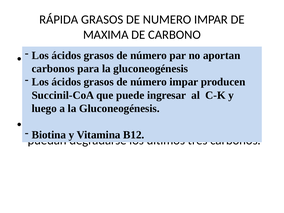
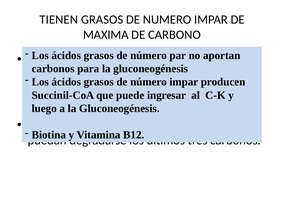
RÁPIDA: RÁPIDA -> TIENEN (59, 20)
